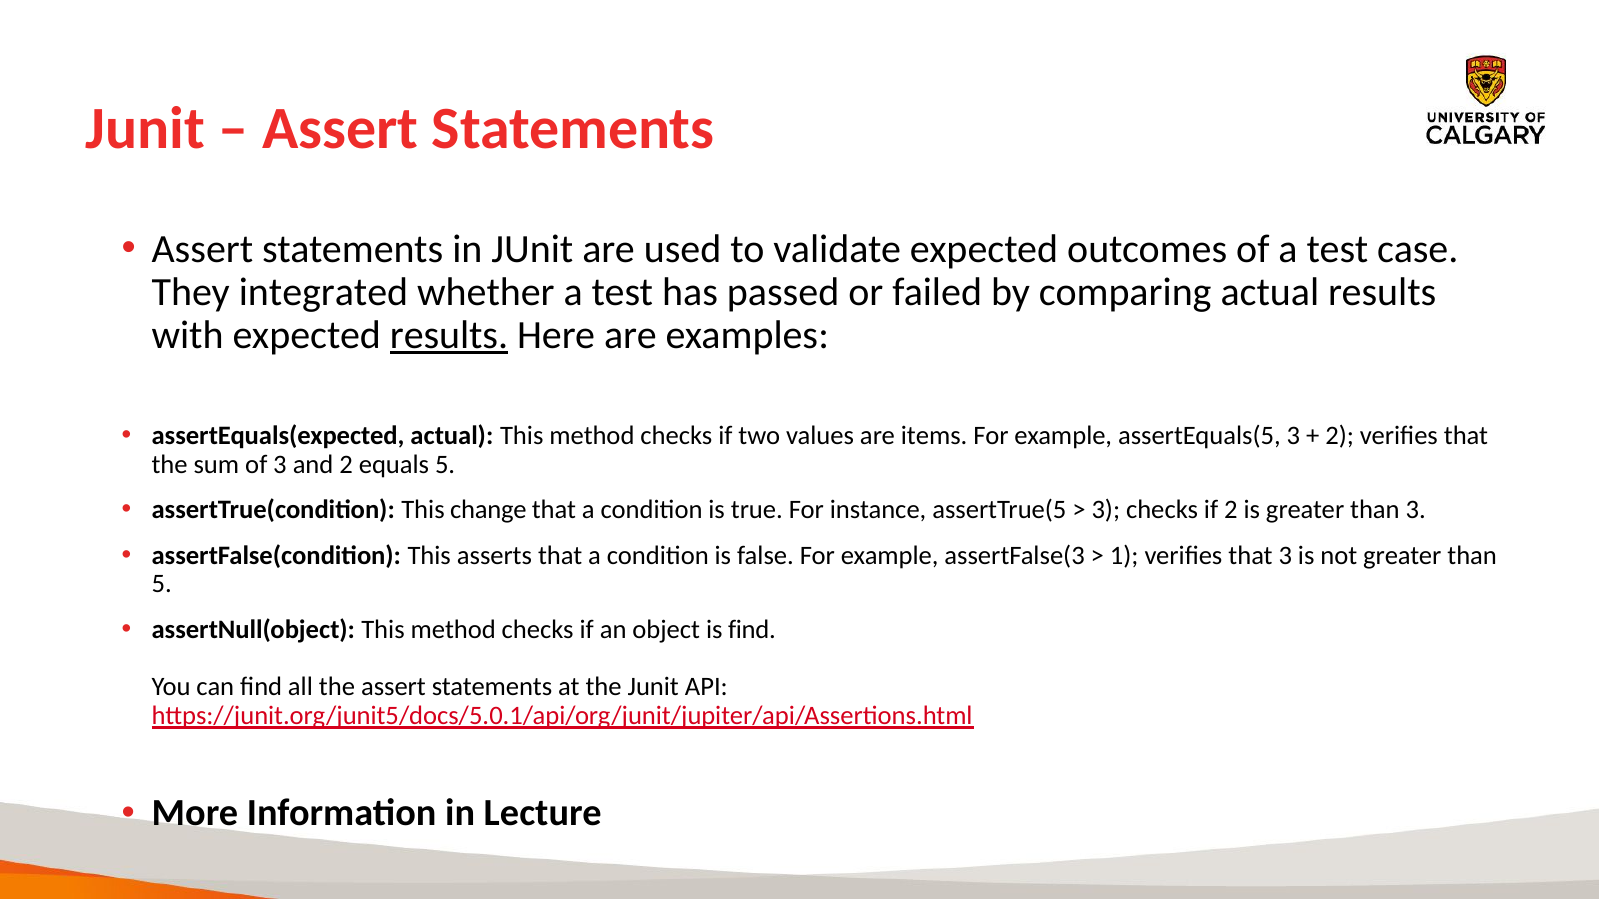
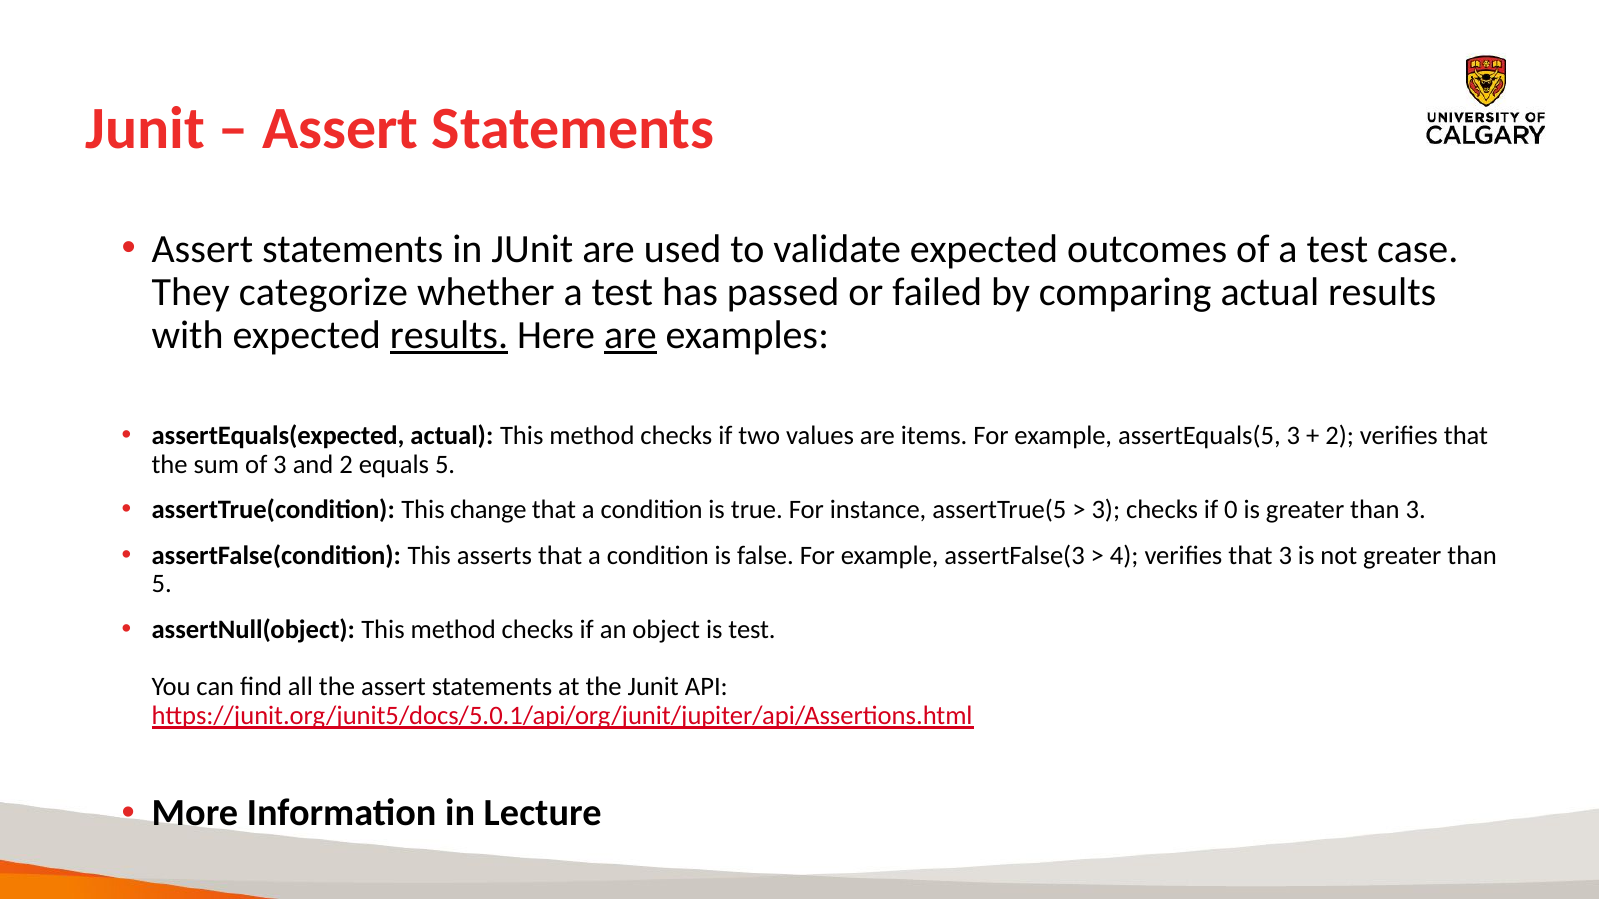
integrated: integrated -> categorize (323, 292)
are underline: none -> present (630, 335)
if 2: 2 -> 0 (1231, 510)
1: 1 -> 4 (1124, 556)
is find: find -> test (752, 630)
